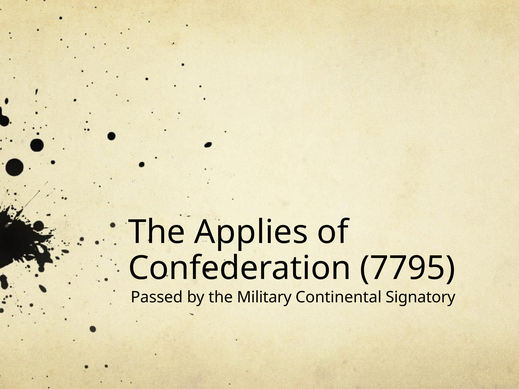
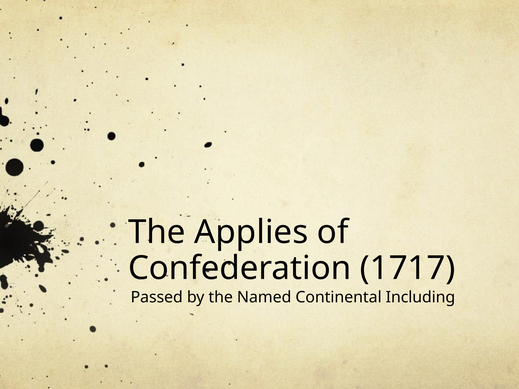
7795: 7795 -> 1717 (408, 268)
Military: Military -> Named (264, 297)
Signatory: Signatory -> Including (420, 297)
